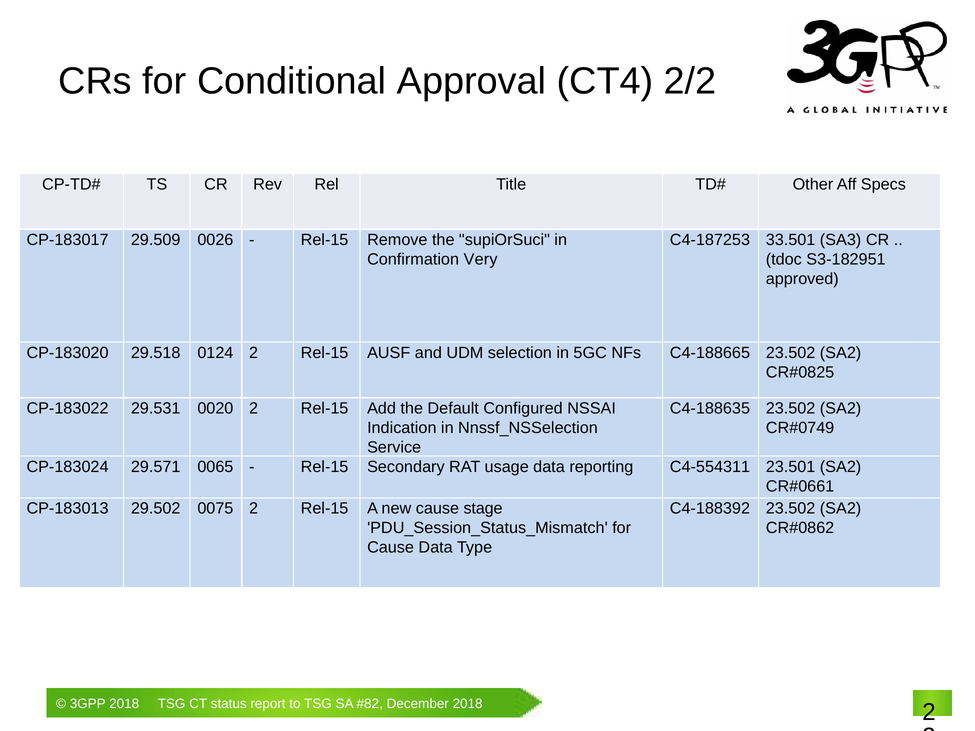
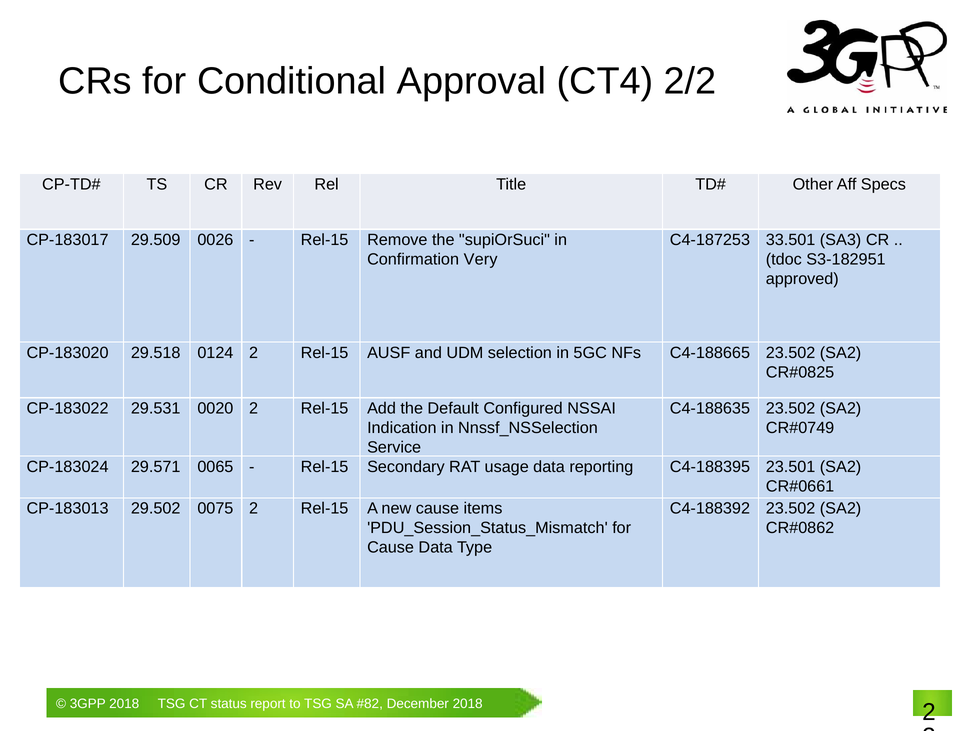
C4-554311: C4-554311 -> C4-188395 (710, 467)
stage: stage -> items (483, 509)
